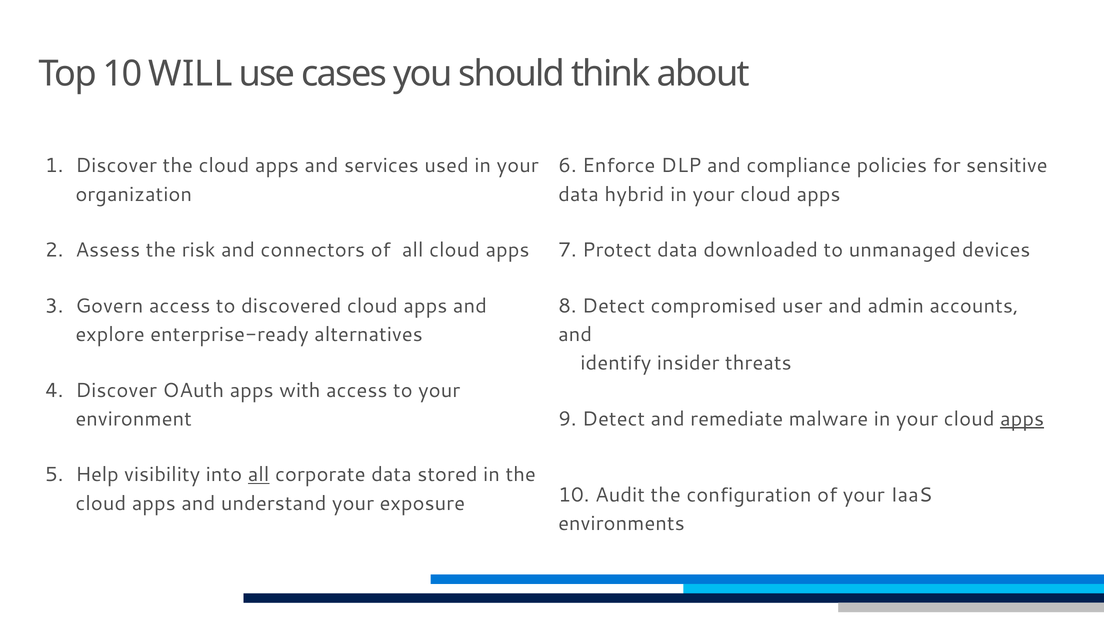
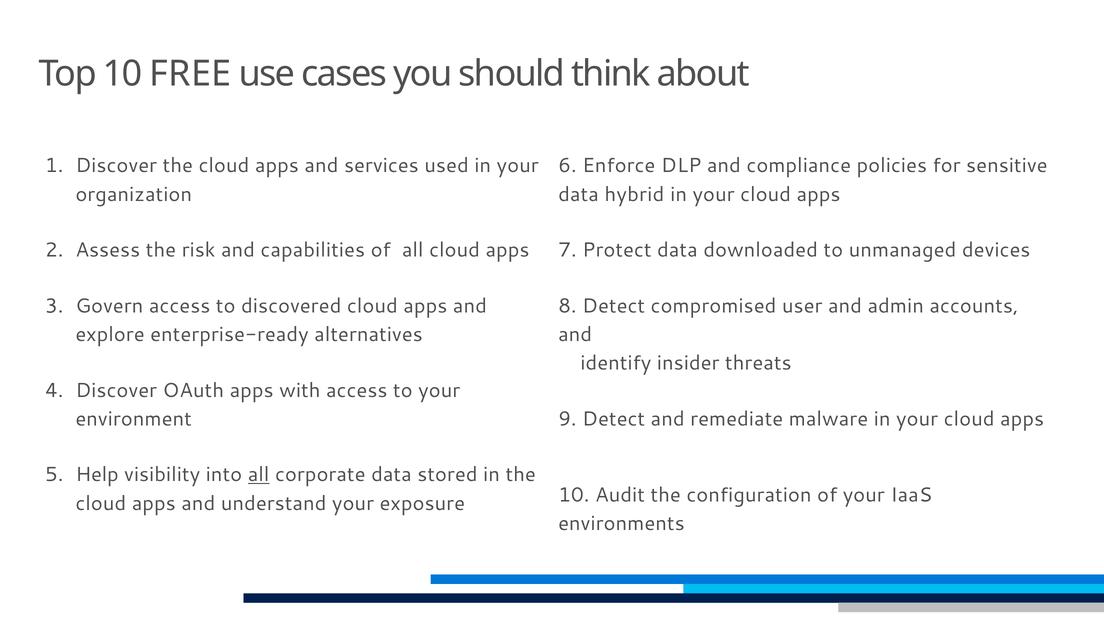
WILL: WILL -> FREE (190, 74)
connectors: connectors -> capabilities (313, 250)
apps underline: present -> none (1022, 419)
